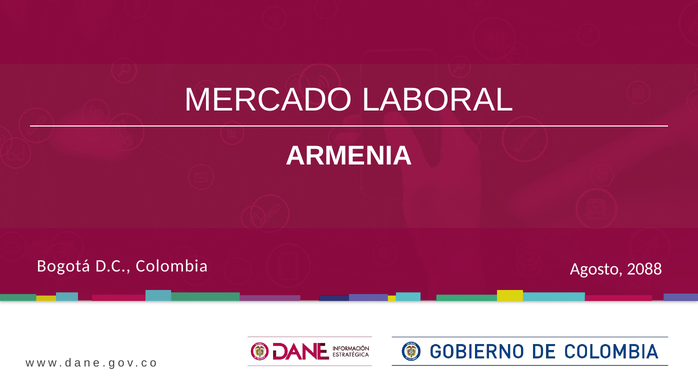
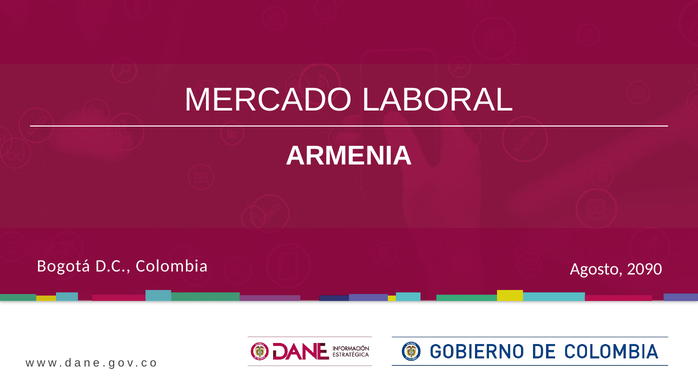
2088: 2088 -> 2090 (644, 269)
